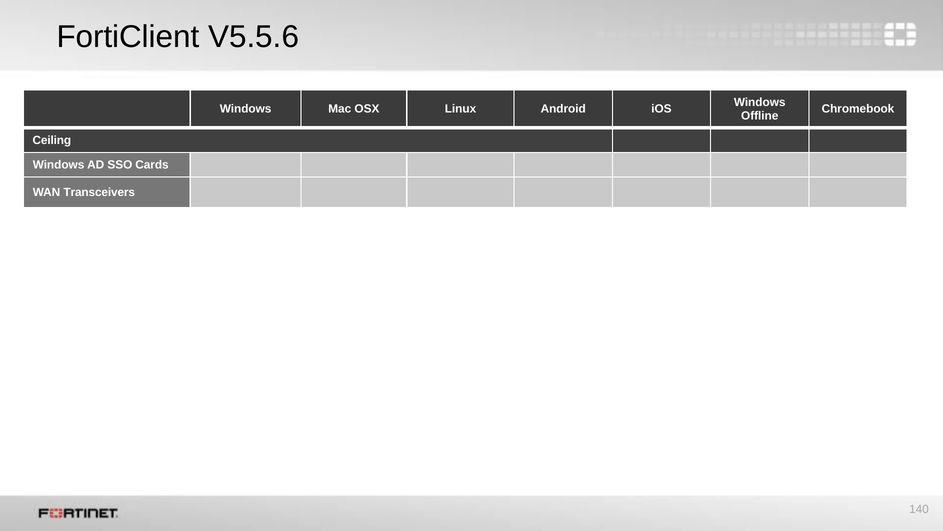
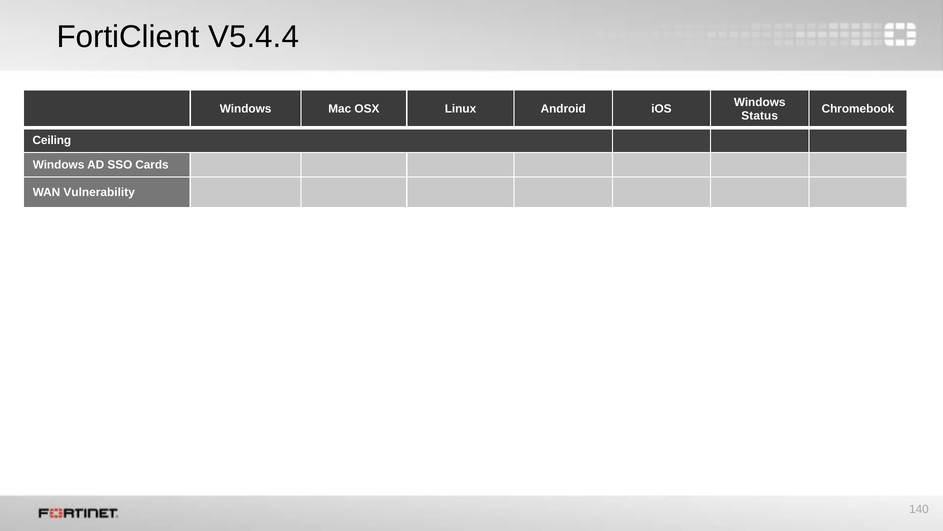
V5.5.6: V5.5.6 -> V5.4.4 (254, 37)
Offline: Offline -> Status (760, 116)
Transceivers: Transceivers -> Vulnerability (99, 192)
